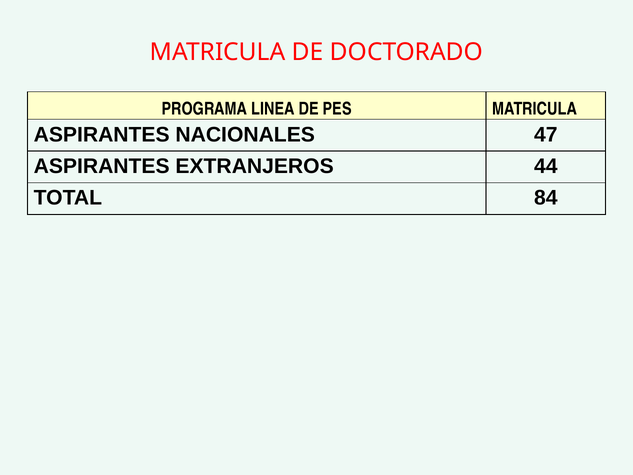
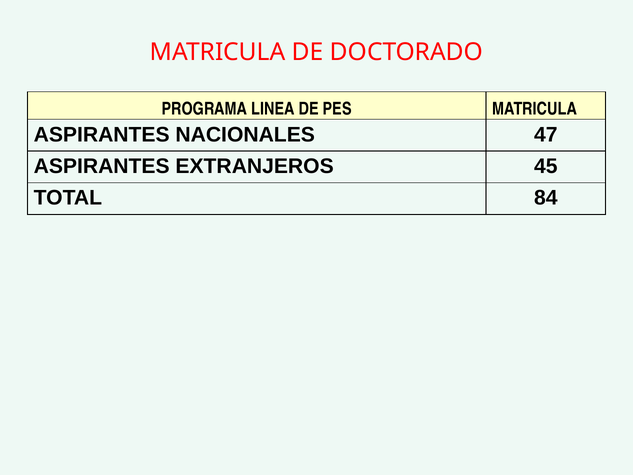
44: 44 -> 45 (546, 166)
